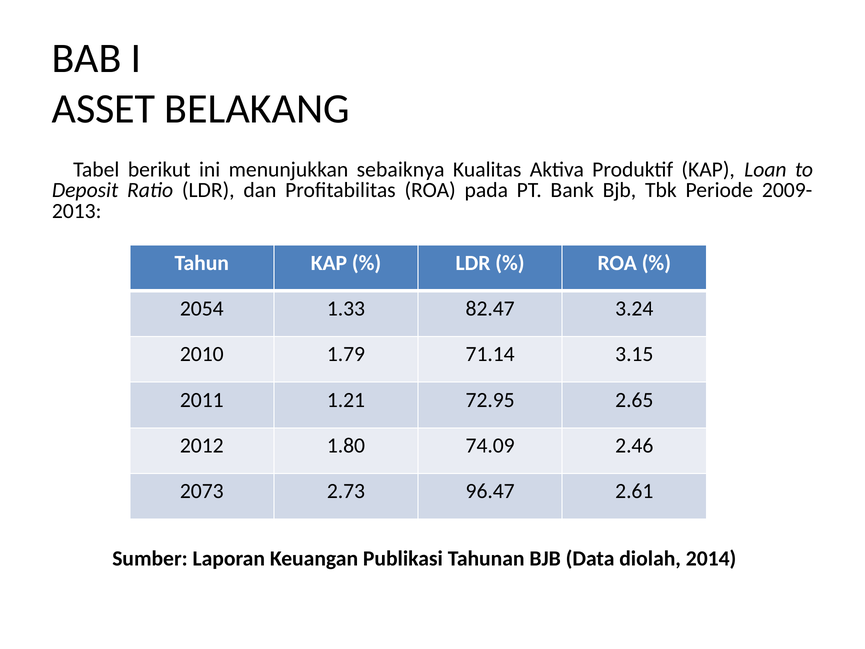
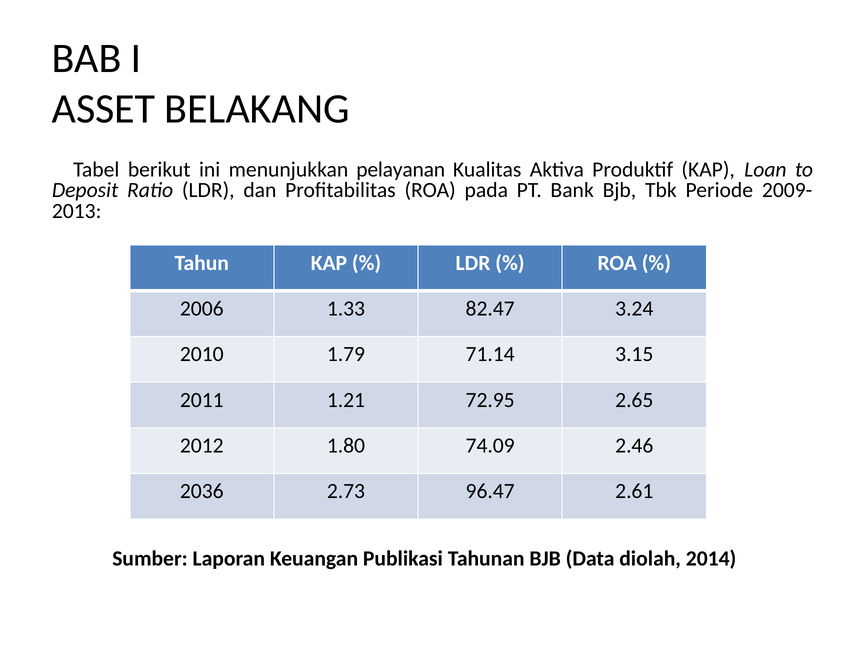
sebaiknya: sebaiknya -> pelayanan (401, 169)
2054: 2054 -> 2006 (202, 309)
2073: 2073 -> 2036 (202, 491)
